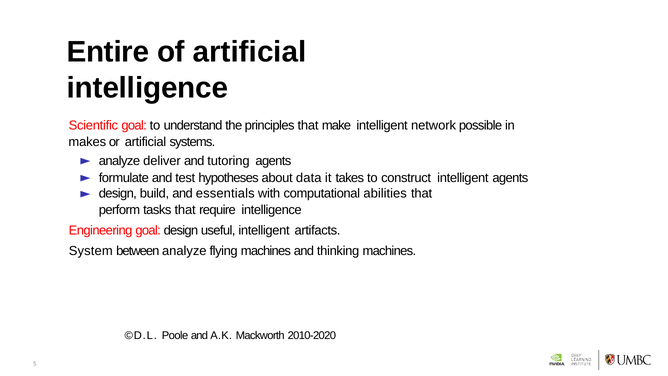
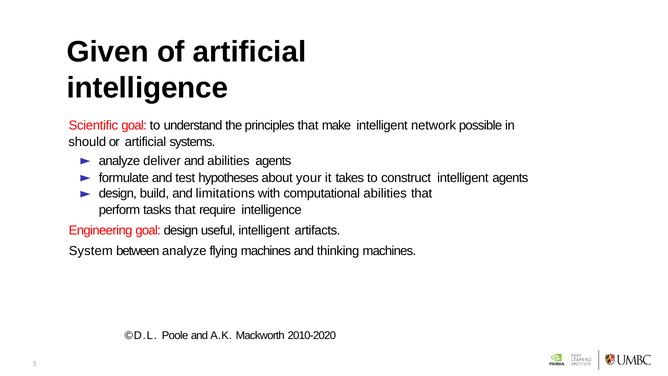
Entire: Entire -> Given (108, 52)
makes: makes -> should (87, 142)
and tutoring: tutoring -> abilities (228, 161)
data: data -> your (309, 178)
essentials: essentials -> limitations (225, 194)
